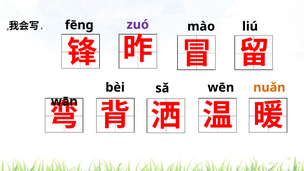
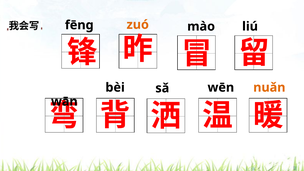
zuó colour: purple -> orange (138, 25)
